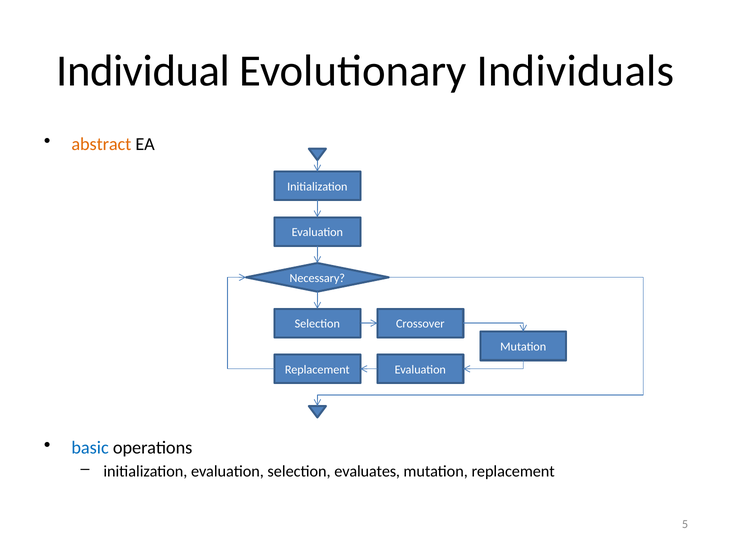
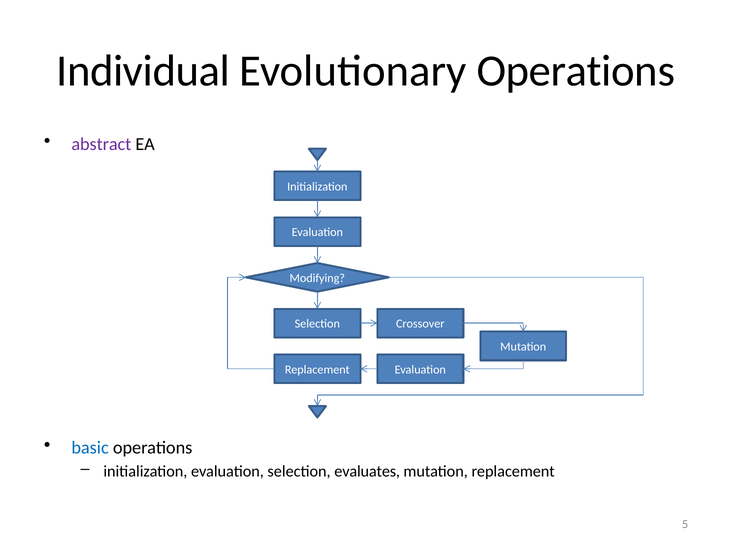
Evolutionary Individuals: Individuals -> Operations (576, 71)
abstract colour: orange -> purple (101, 144)
Necessary: Necessary -> Modifying (317, 278)
